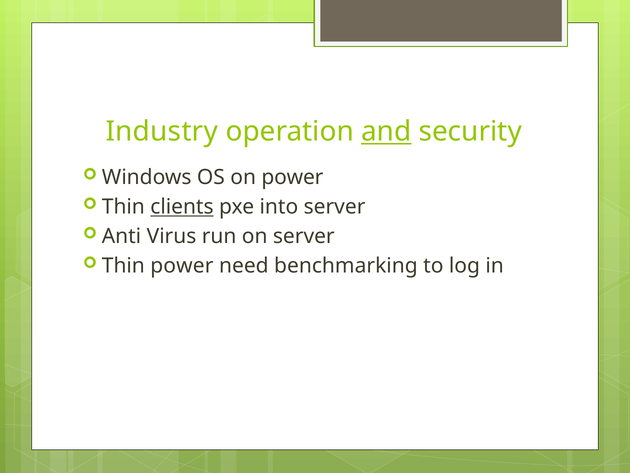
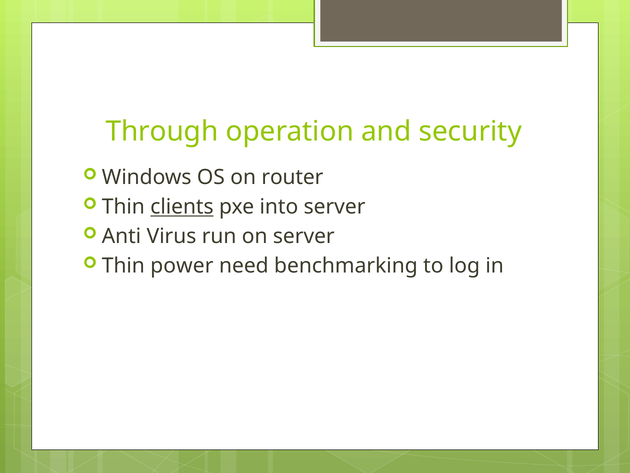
Industry: Industry -> Through (162, 132)
and underline: present -> none (386, 132)
on power: power -> router (292, 177)
